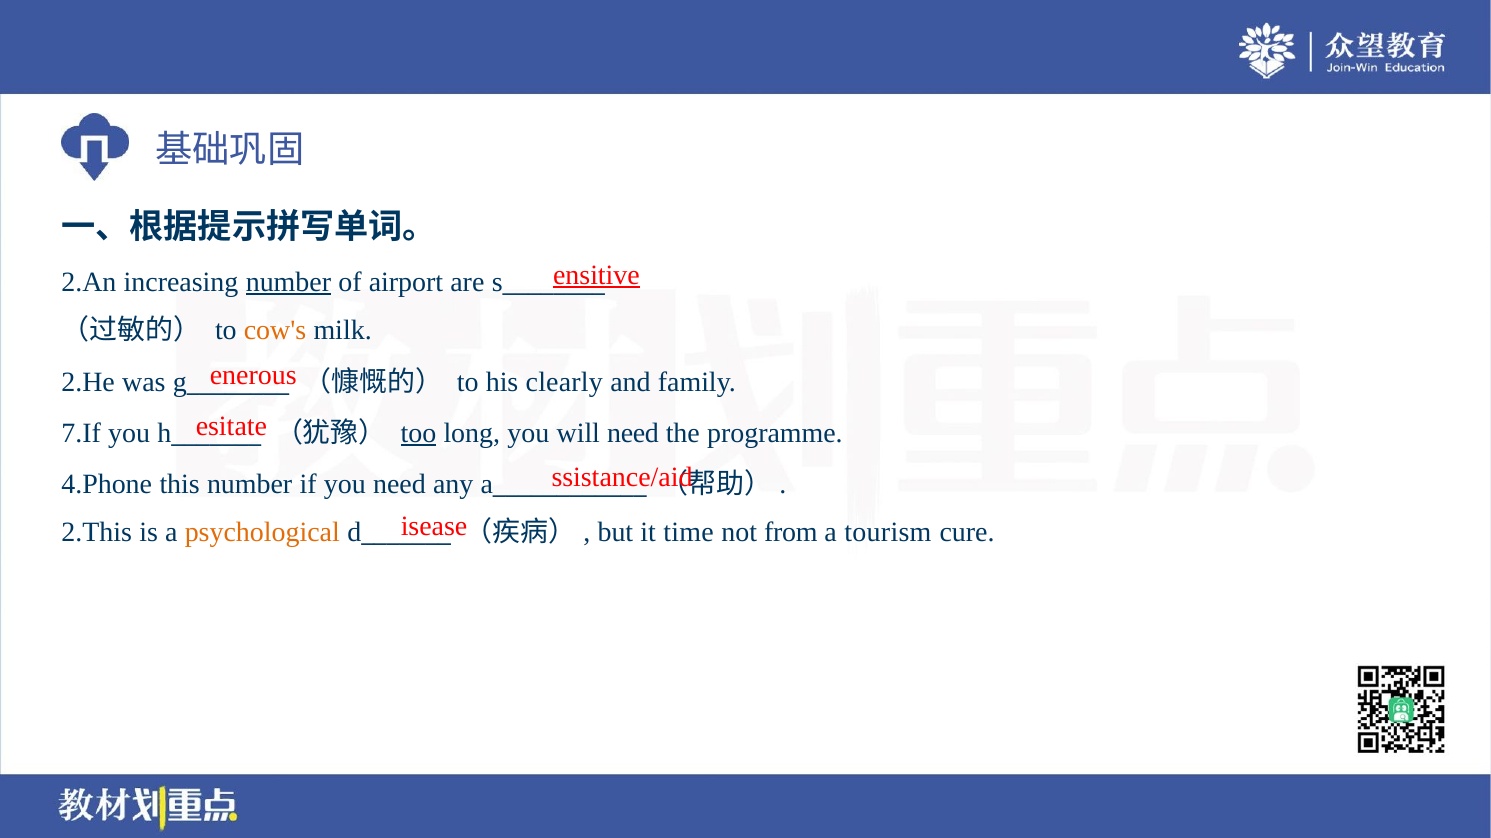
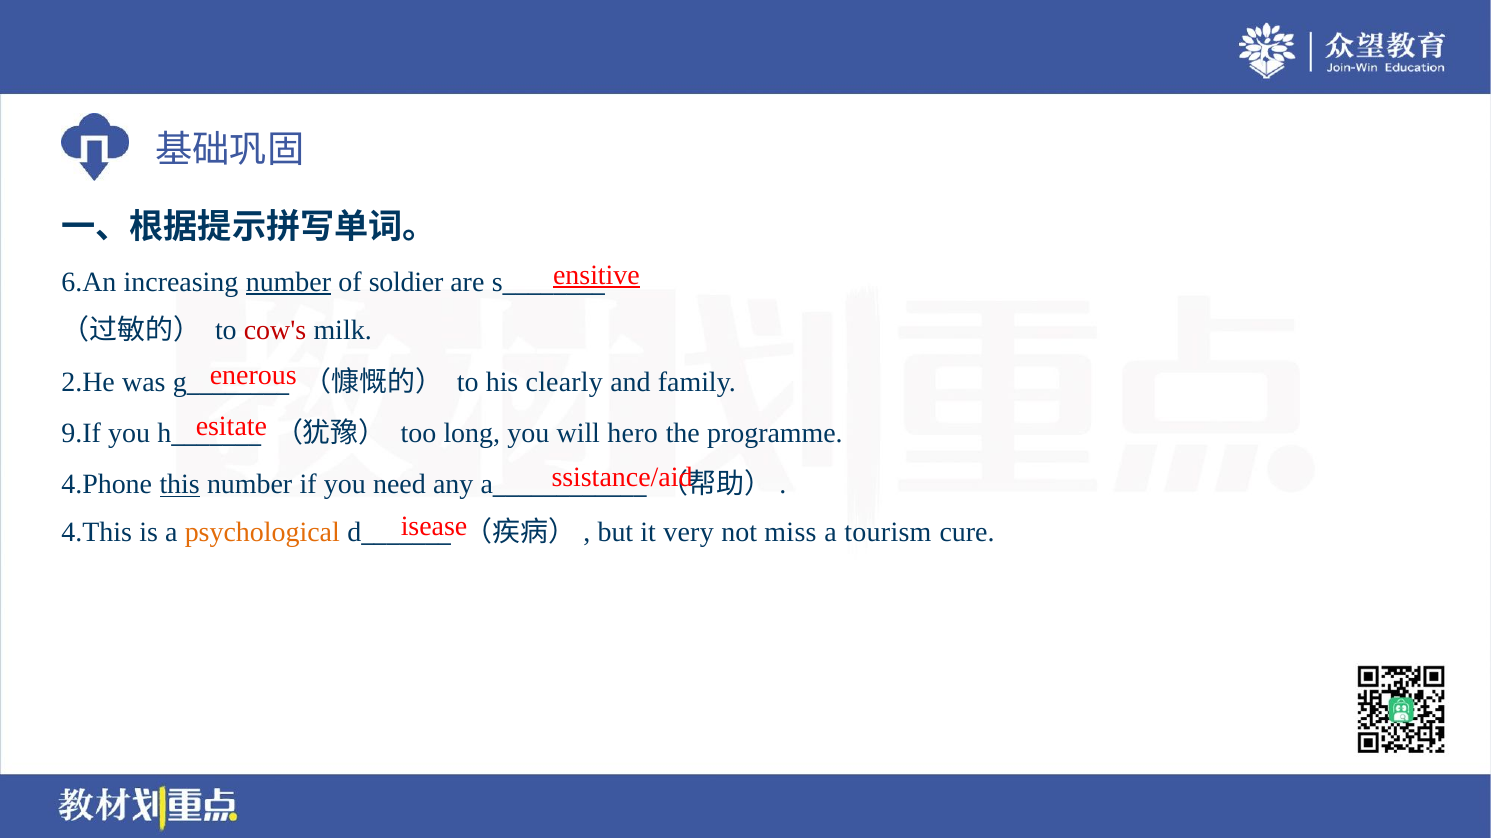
2.An: 2.An -> 6.An (89, 282)
airport: airport -> soldier (406, 282)
cow's colour: orange -> red (275, 330)
7.If: 7.If -> 9.If (81, 434)
too underline: present -> none (418, 434)
will need: need -> hero (633, 434)
this underline: none -> present (180, 485)
2.This: 2.This -> 4.This (97, 533)
time: time -> very (689, 533)
from: from -> miss (791, 533)
